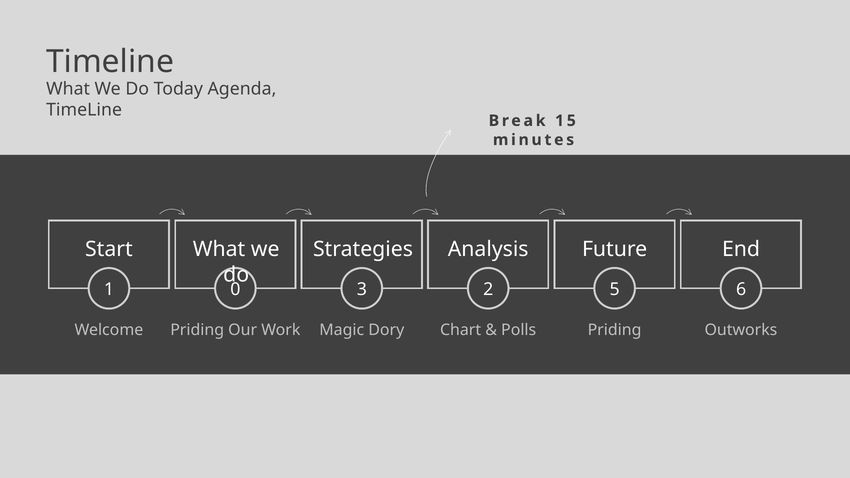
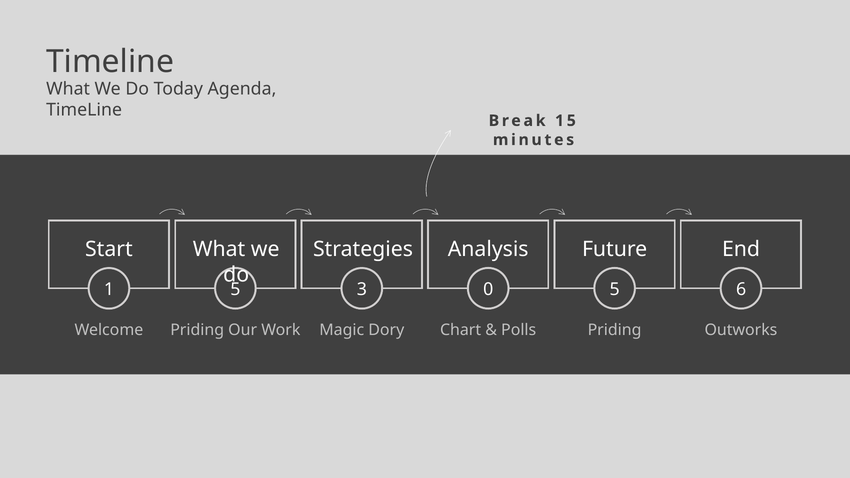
1 0: 0 -> 5 (235, 289)
2: 2 -> 0 (488, 289)
